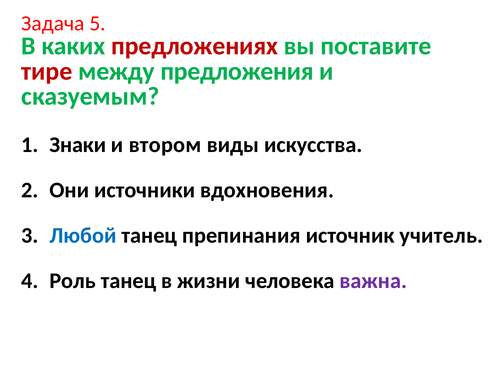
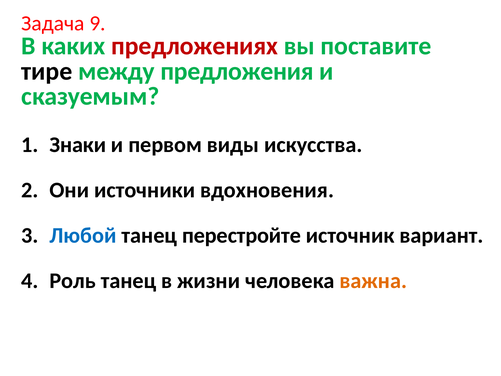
5: 5 -> 9 (98, 23)
тире colour: red -> black (47, 71)
втором: втором -> первом (165, 145)
препинания: препинания -> перестройте (241, 235)
учитель: учитель -> вариант (441, 235)
важна colour: purple -> orange (373, 281)
